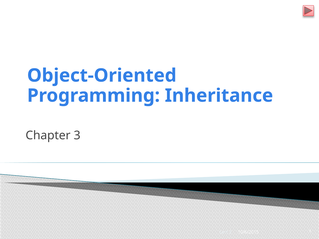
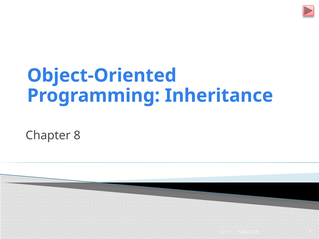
3: 3 -> 8 (77, 136)
